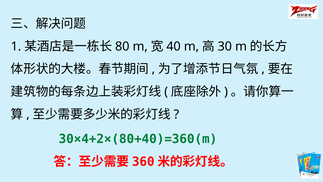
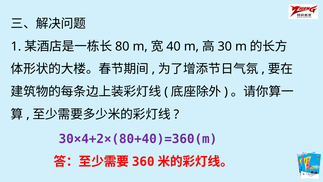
30×4+2×(80+40)=360(m colour: green -> purple (138, 139)
